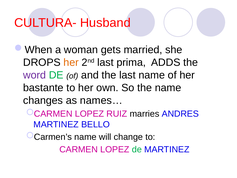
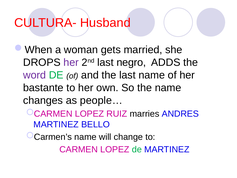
her colour: orange -> purple (71, 62)
prima: prima -> negro (131, 62)
names…: names… -> people… (101, 100)
